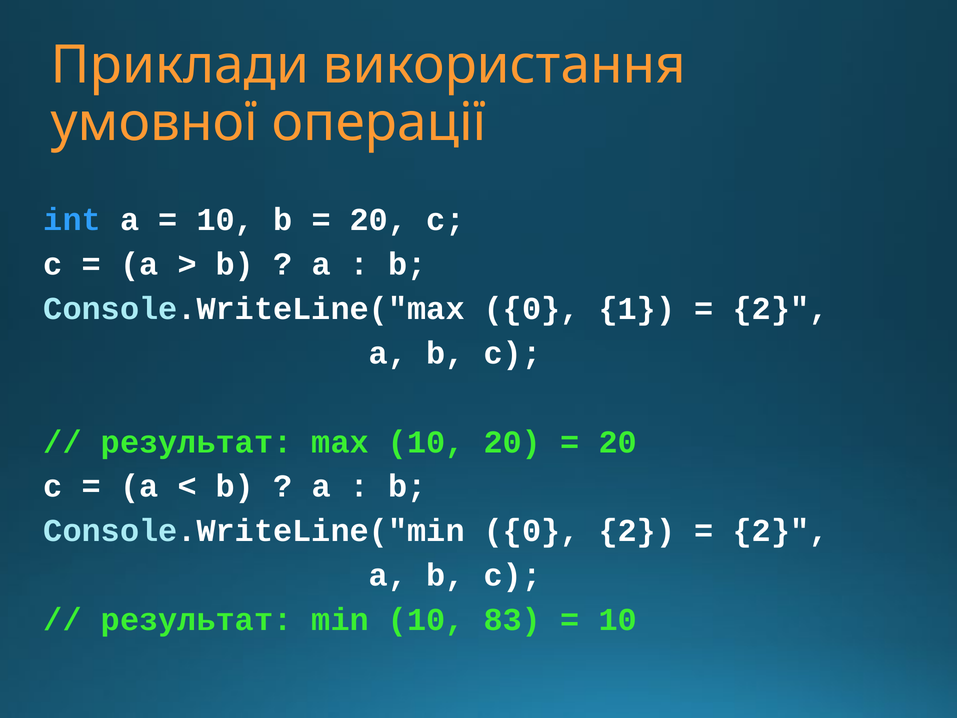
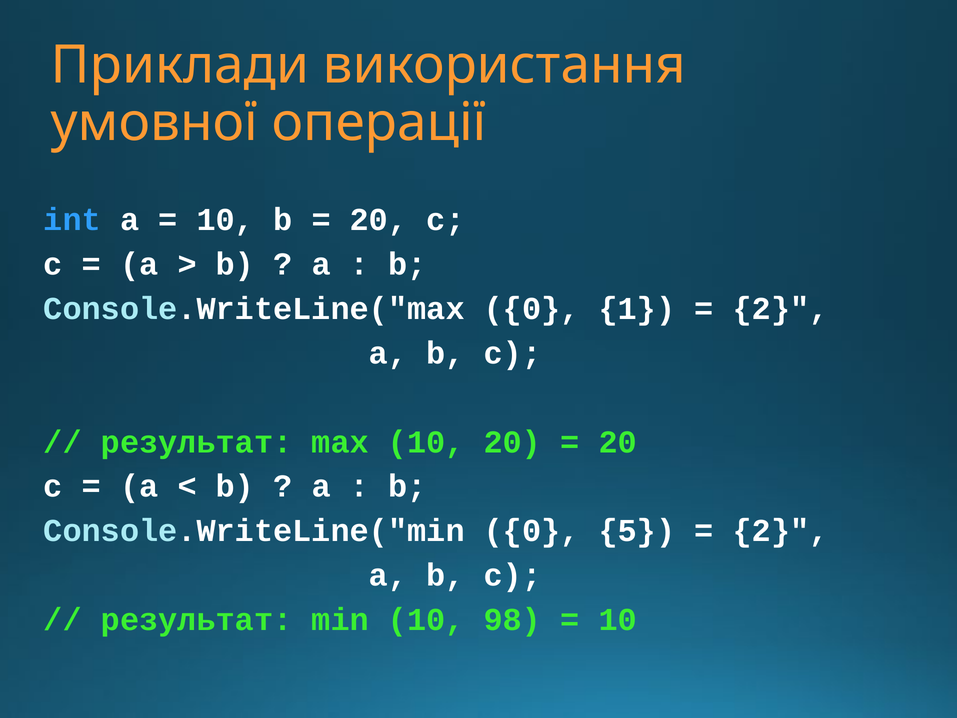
0 2: 2 -> 5 (637, 531)
83: 83 -> 98 (512, 620)
